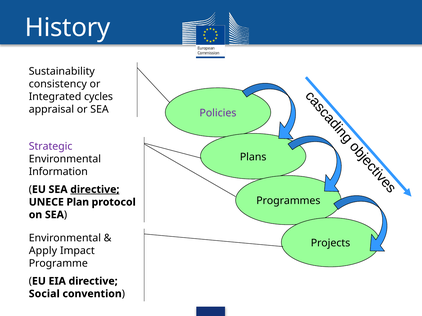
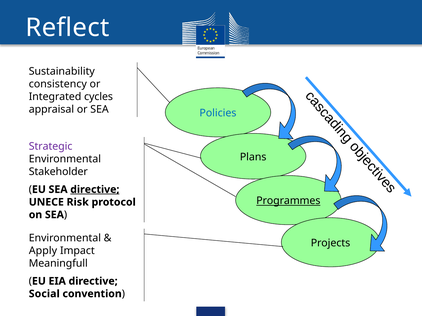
History: History -> Reflect (67, 28)
Policies colour: purple -> blue (218, 113)
Information: Information -> Stakeholder (58, 172)
Programmes underline: none -> present (288, 201)
Plan: Plan -> Risk (78, 202)
Programme: Programme -> Meaningfull (58, 264)
